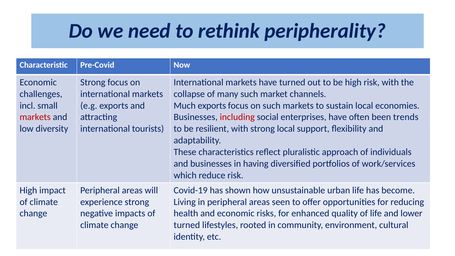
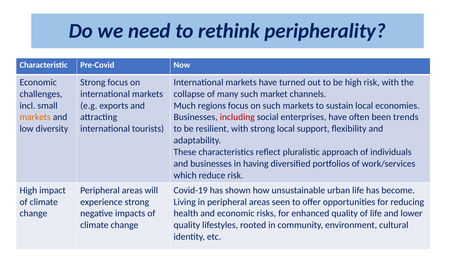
Much exports: exports -> regions (212, 106)
markets colour: red -> orange (35, 117)
turned: turned -> quality (187, 225)
